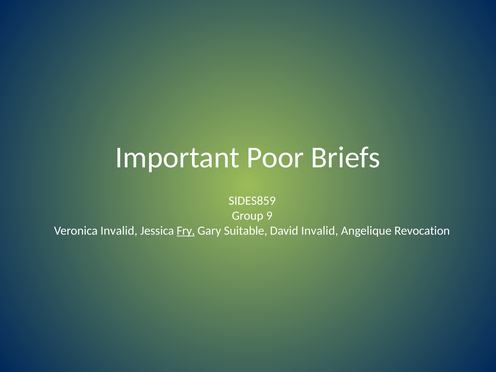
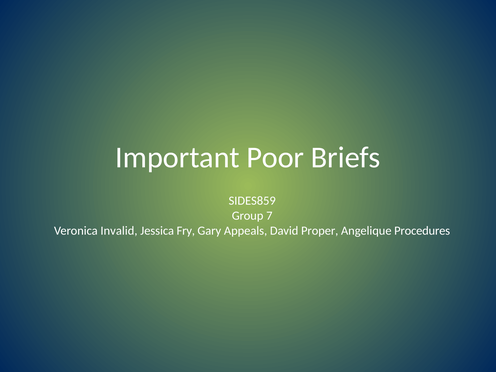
9: 9 -> 7 (269, 216)
Fry underline: present -> none (186, 231)
Suitable: Suitable -> Appeals (246, 231)
David Invalid: Invalid -> Proper (320, 231)
Revocation: Revocation -> Procedures (422, 231)
